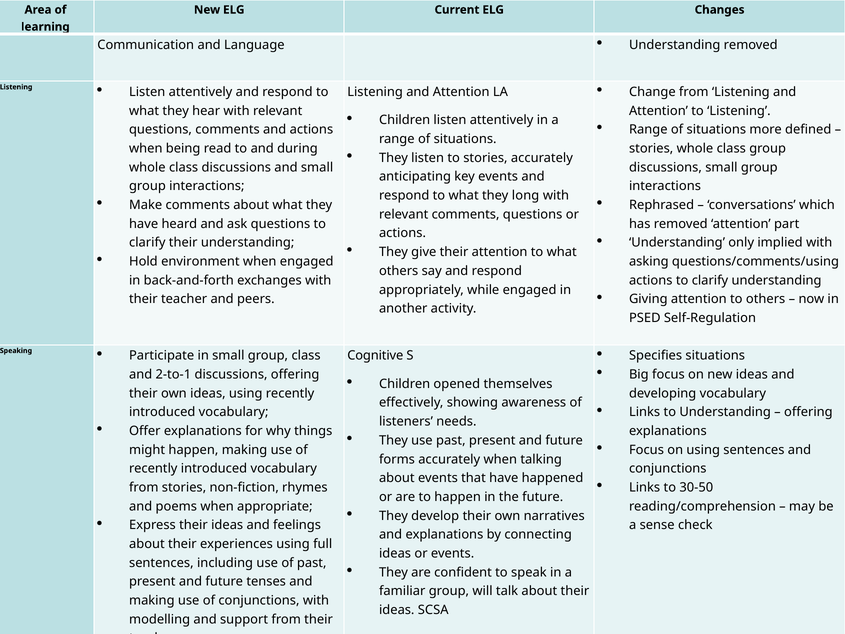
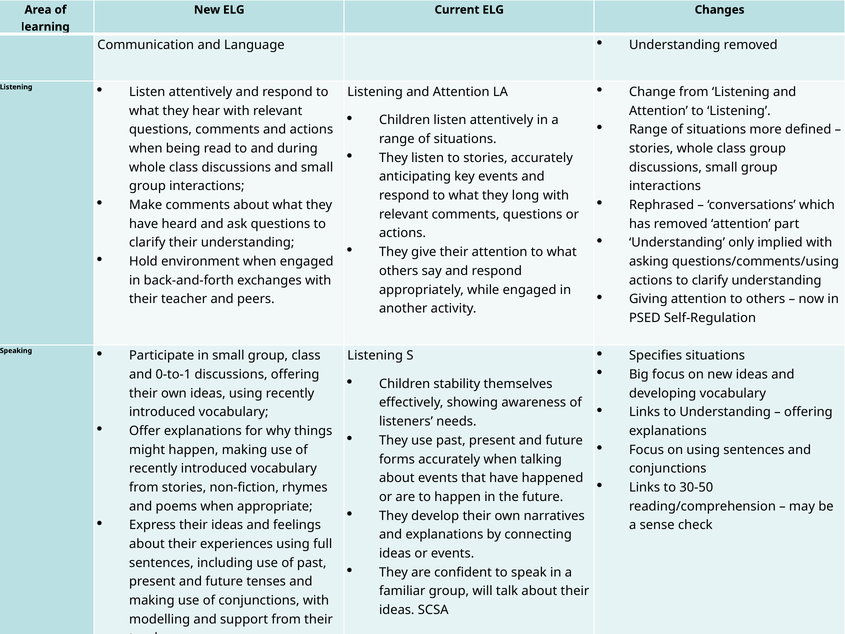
Cognitive: Cognitive -> Listening (375, 356)
2-to-1: 2-to-1 -> 0-to-1 (173, 374)
opened: opened -> stability (457, 384)
